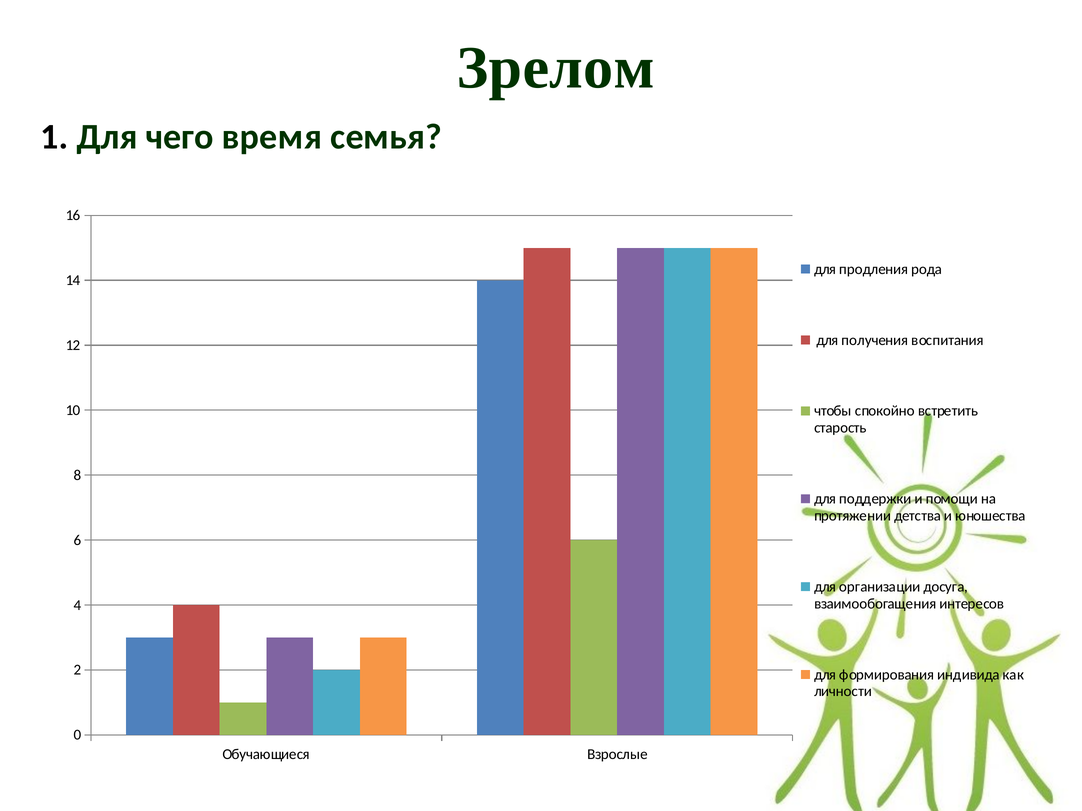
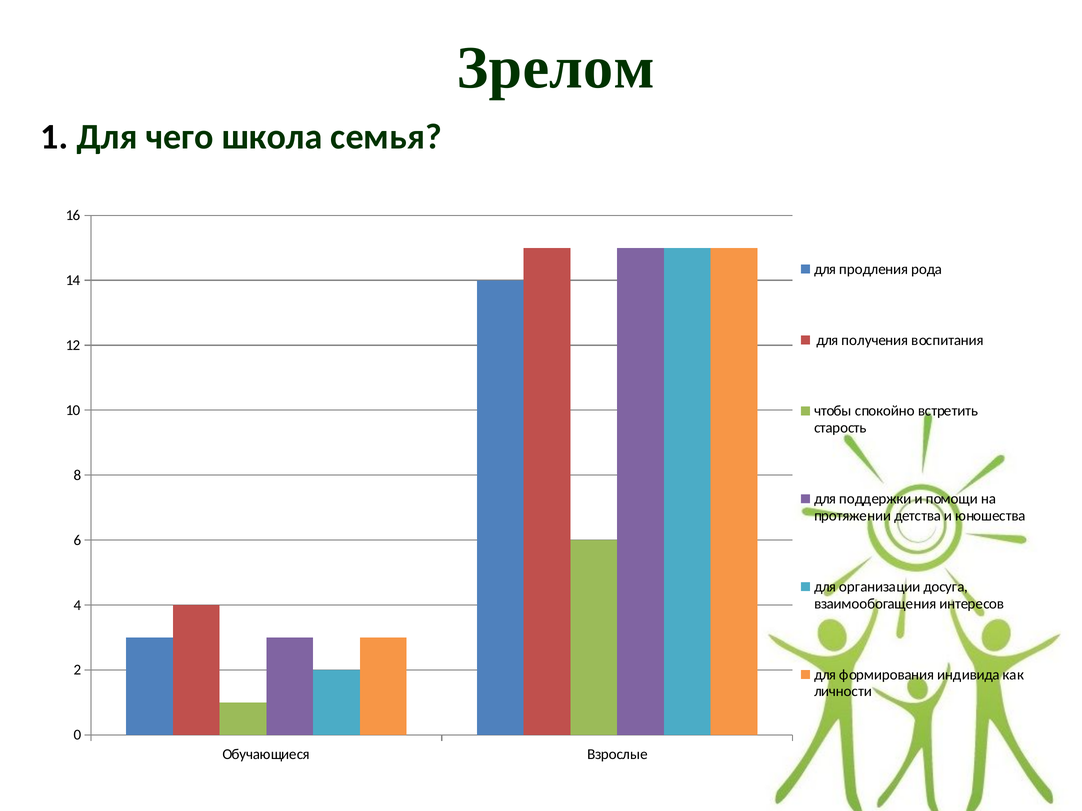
время: время -> школа (272, 137)
